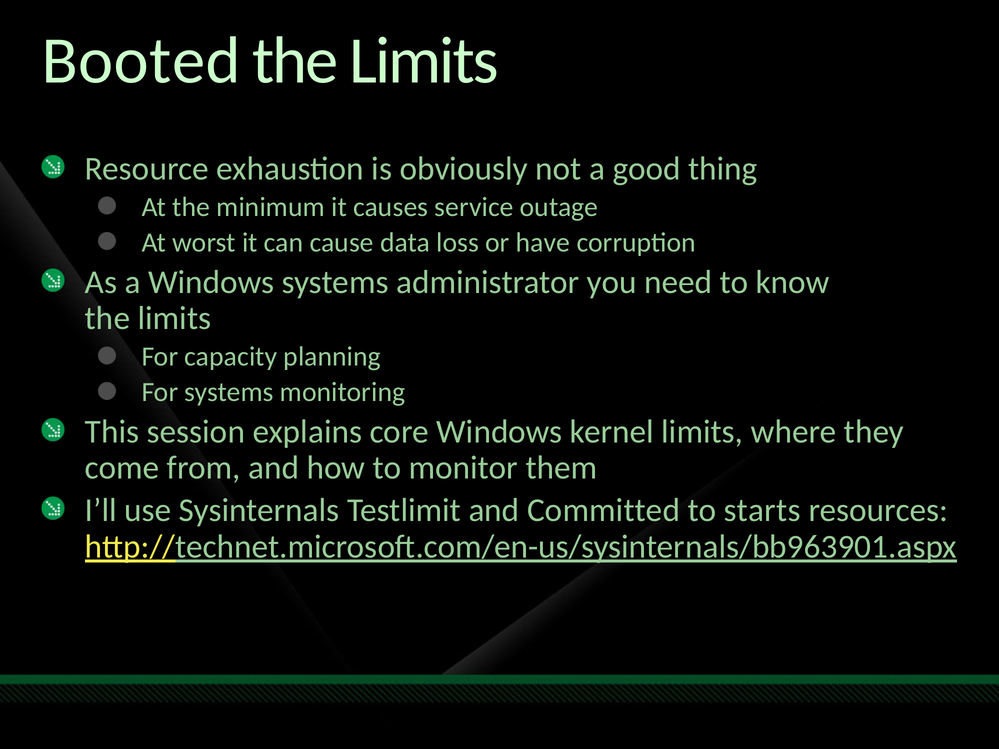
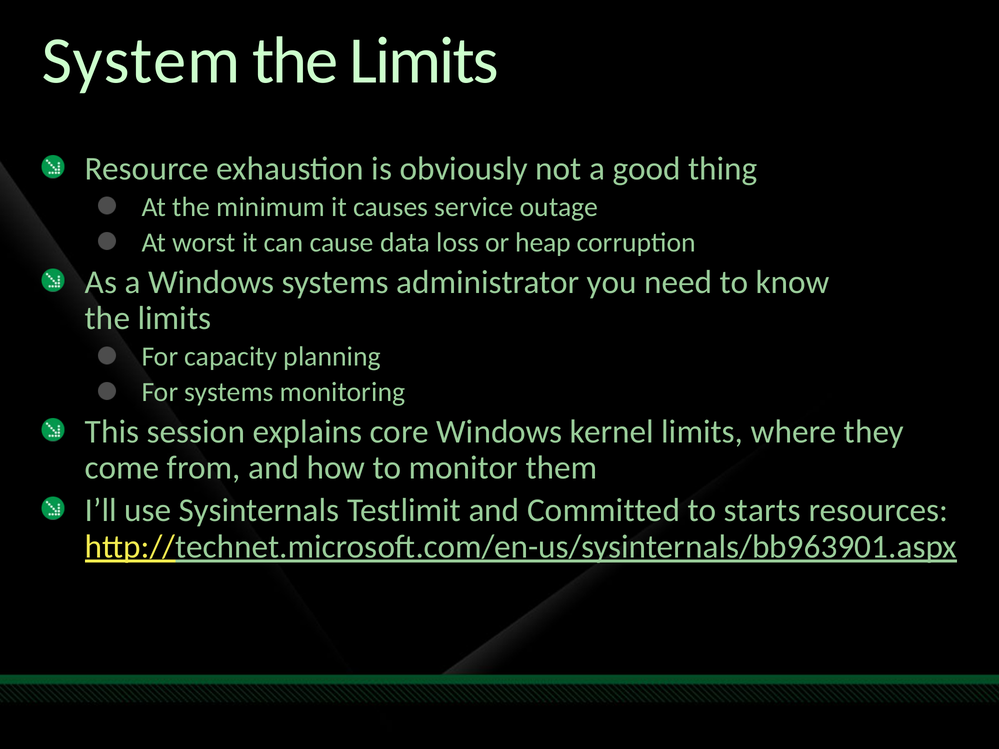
Booted: Booted -> System (141, 61)
have: have -> heap (543, 243)
